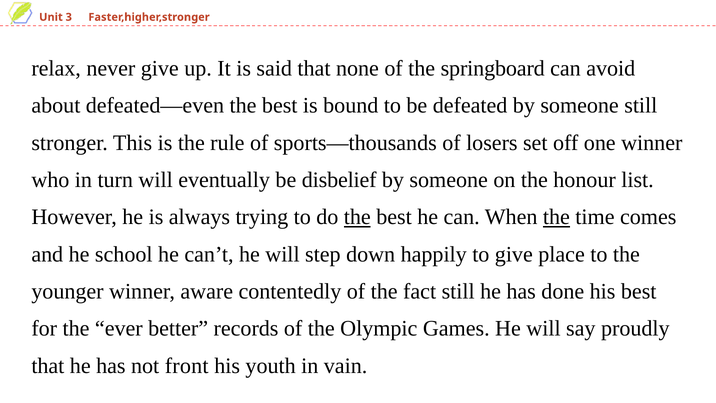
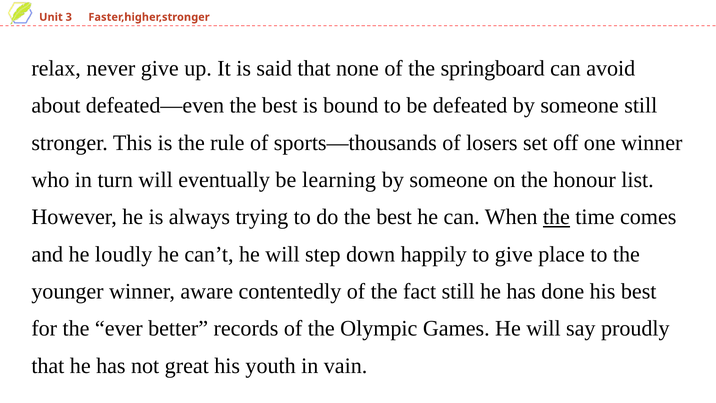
disbelief: disbelief -> learning (339, 180)
the underline: present -> none (357, 217)
school: school -> loudly (124, 254)
front: front -> great (187, 366)
